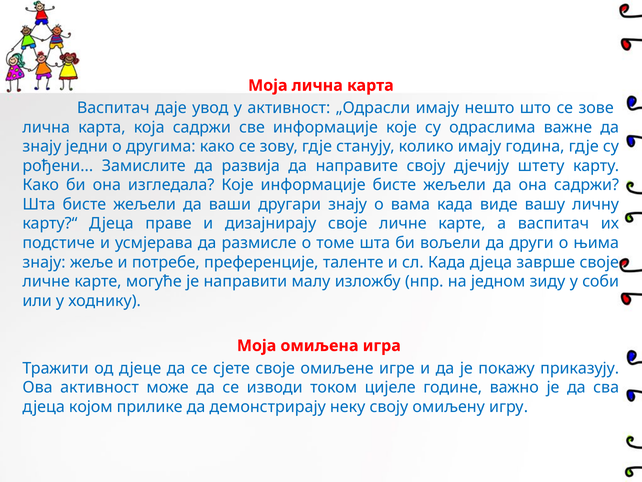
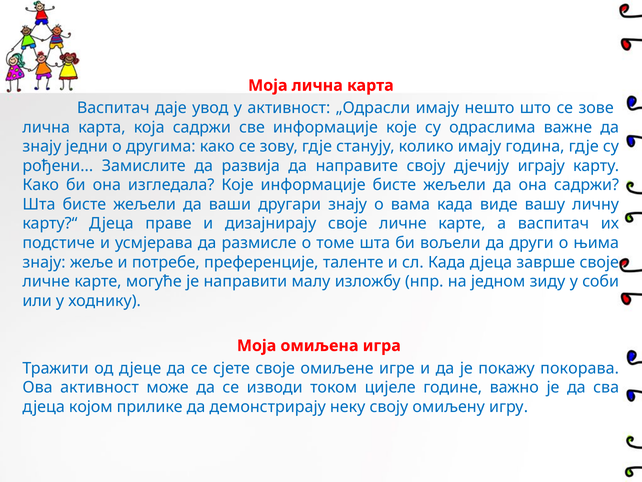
штету: штету -> играју (541, 166)
приказују: приказују -> покорава (580, 368)
